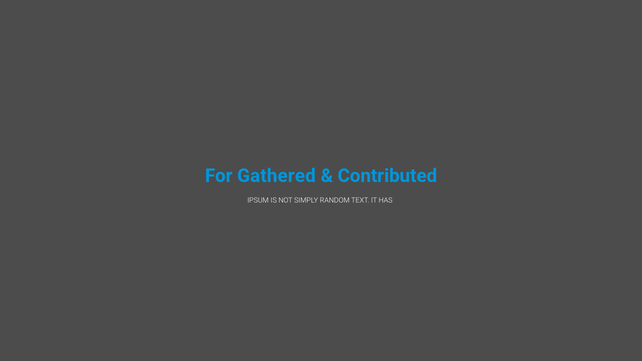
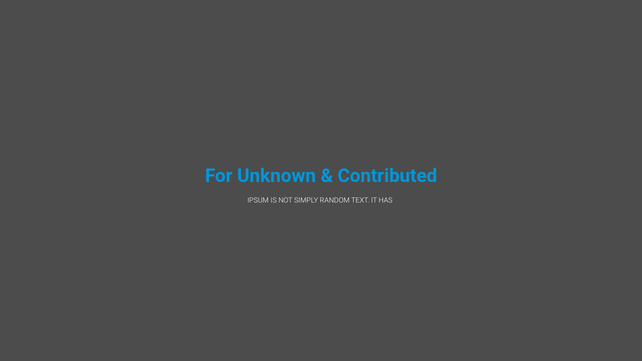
Gathered: Gathered -> Unknown (276, 176)
